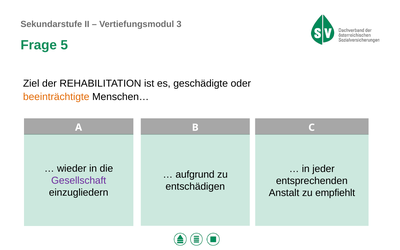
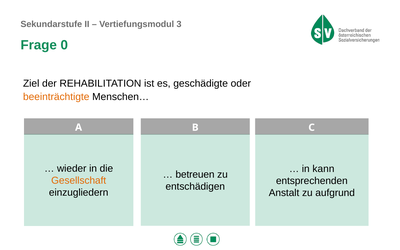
5: 5 -> 0 (64, 45)
jeder: jeder -> kann (323, 169)
aufgrund: aufgrund -> betreuen (195, 175)
Gesellschaft colour: purple -> orange (79, 181)
empfiehlt: empfiehlt -> aufgrund (335, 193)
